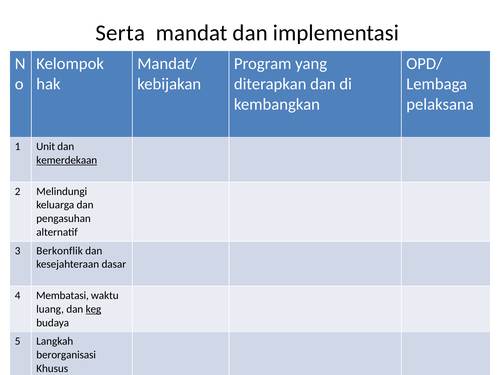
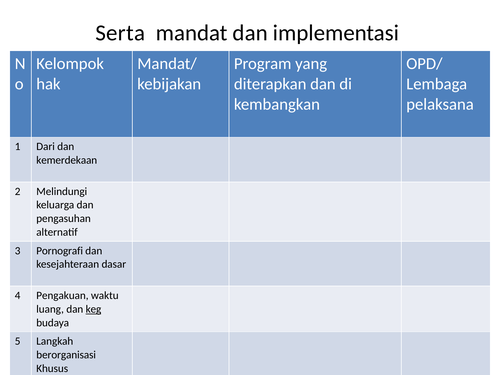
Unit: Unit -> Dari (46, 147)
kemerdekaan underline: present -> none (67, 160)
Berkonflik: Berkonflik -> Pornografi (60, 251)
Membatasi: Membatasi -> Pengakuan (62, 296)
